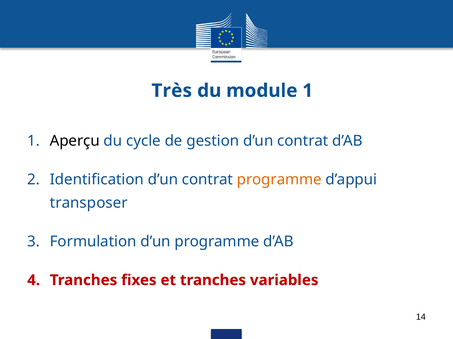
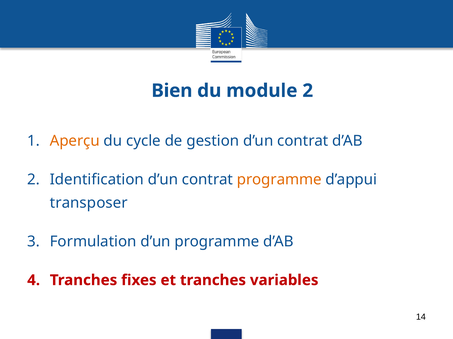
Très: Très -> Bien (172, 91)
module 1: 1 -> 2 (308, 91)
Aperçu colour: black -> orange (75, 141)
